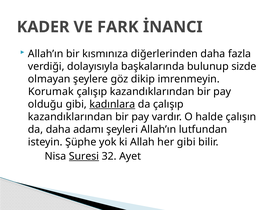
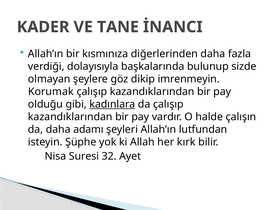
FARK: FARK -> TANE (118, 27)
her gibi: gibi -> kırk (186, 142)
Suresi underline: present -> none (84, 156)
